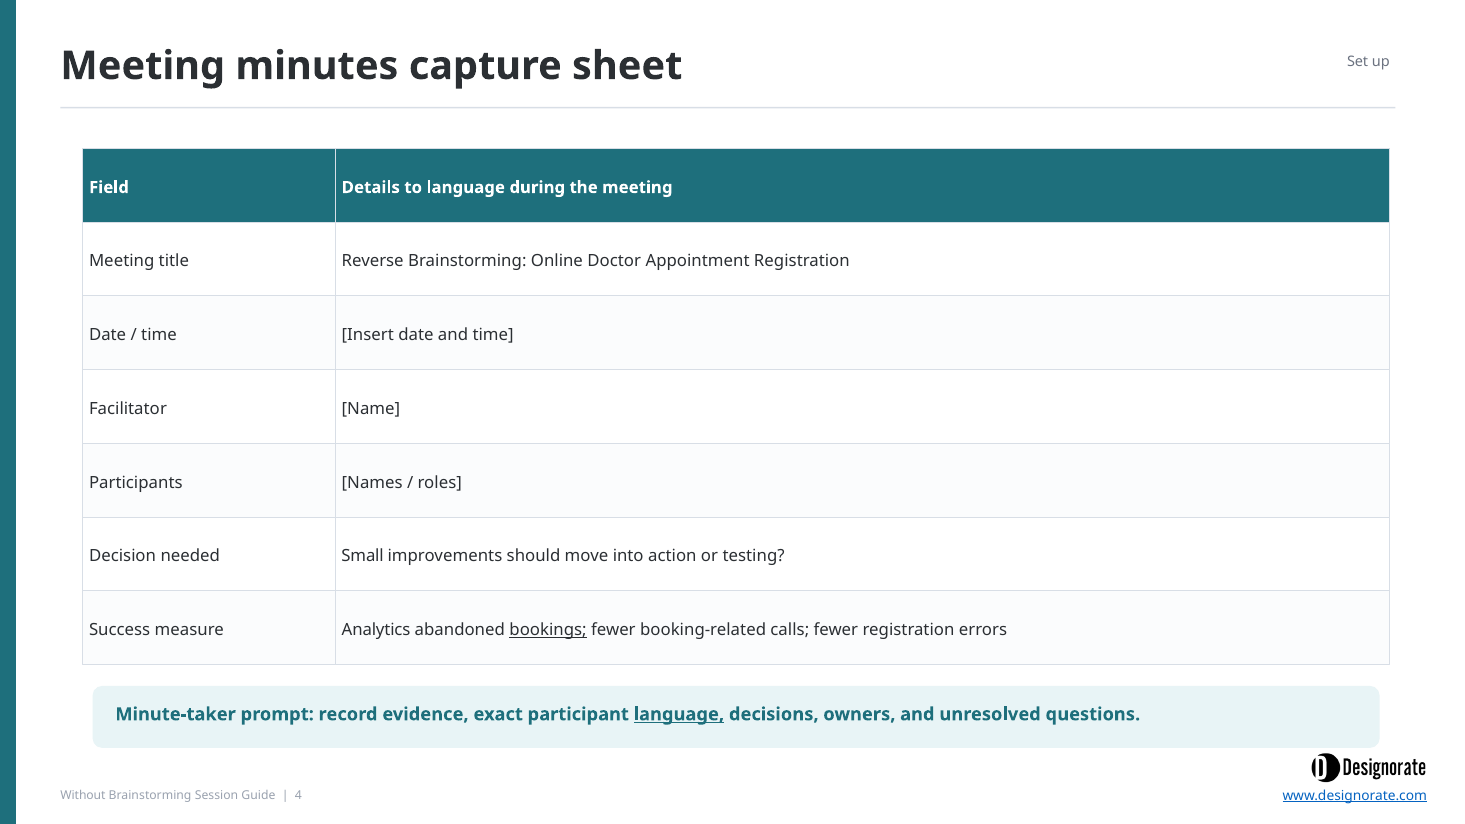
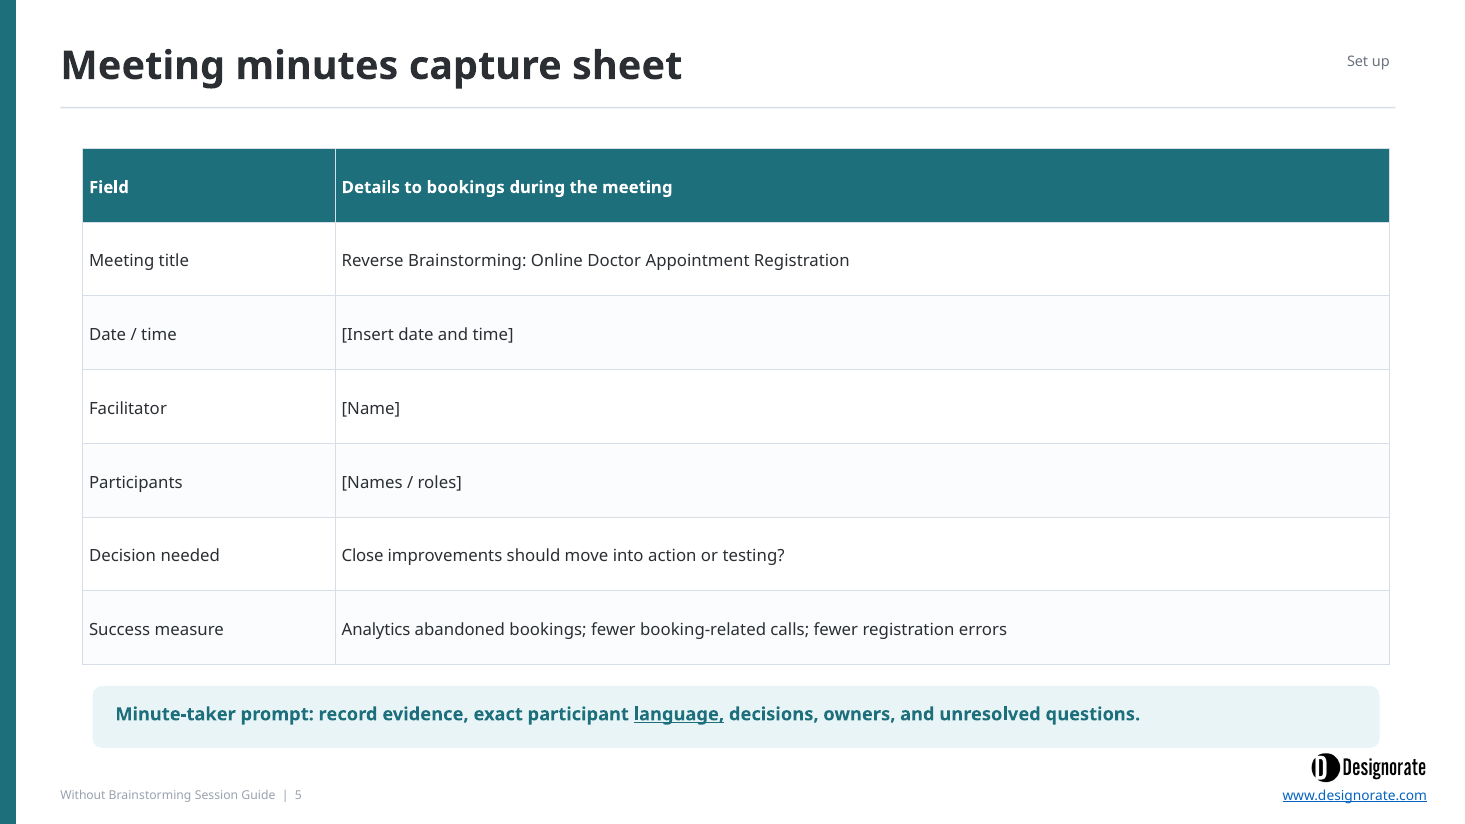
to language: language -> bookings (466, 187)
Small: Small -> Close (363, 556)
bookings underline: present -> none (548, 630)
4: 4 -> 5 (298, 795)
